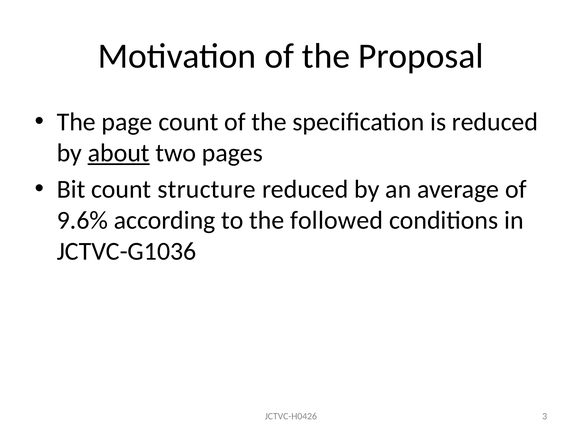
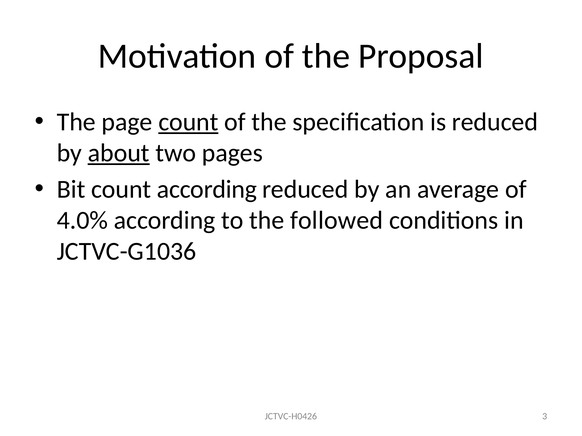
count underline: none -> present (188, 122)
count structure: structure -> according (207, 189)
9.6%: 9.6% -> 4.0% (82, 221)
